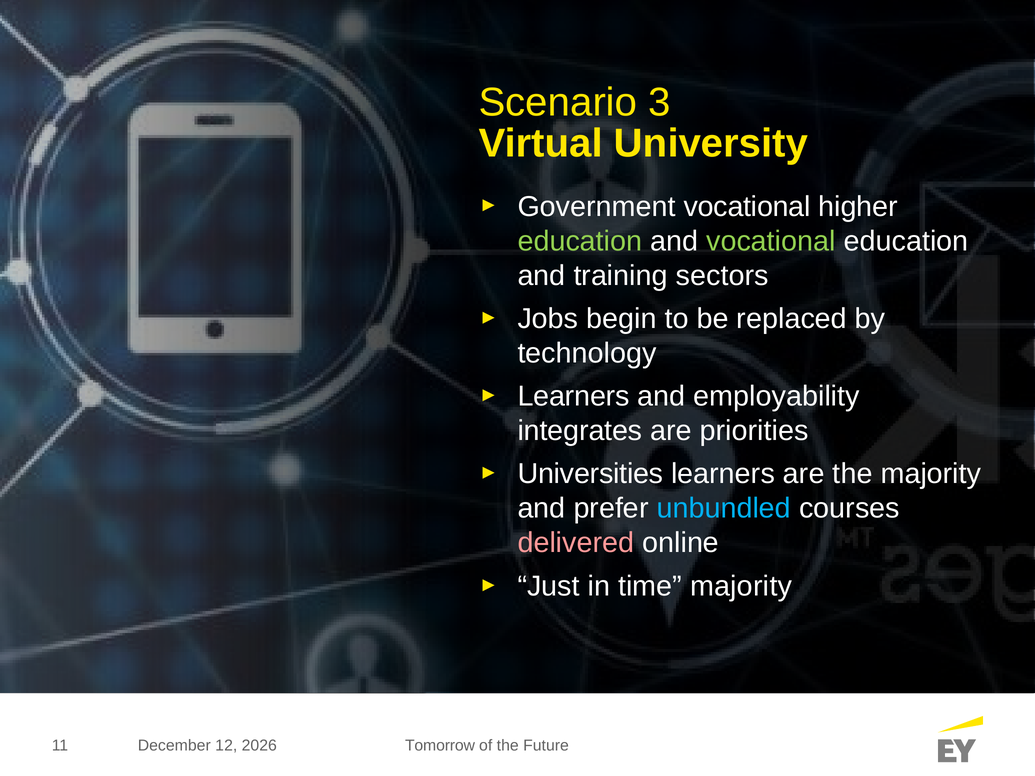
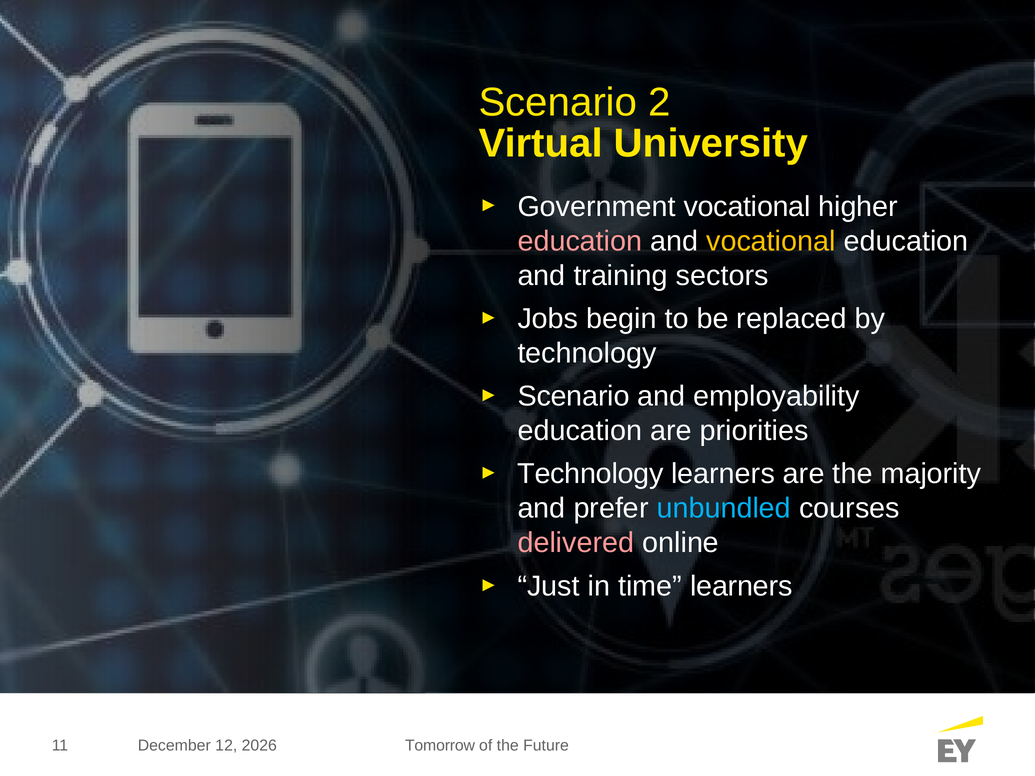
3: 3 -> 2 (660, 103)
education colour: light green -> pink (580, 241)
vocational colour: light green -> yellow (771, 241)
Learners: Learners -> Scenario (574, 396)
integrates: integrates -> education (580, 431)
Universities: Universities -> Technology (590, 474)
time majority: majority -> learners (741, 586)
